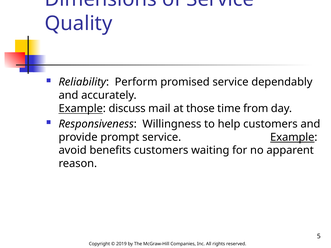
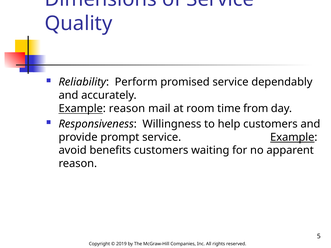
Example discuss: discuss -> reason (127, 109)
those: those -> room (200, 109)
